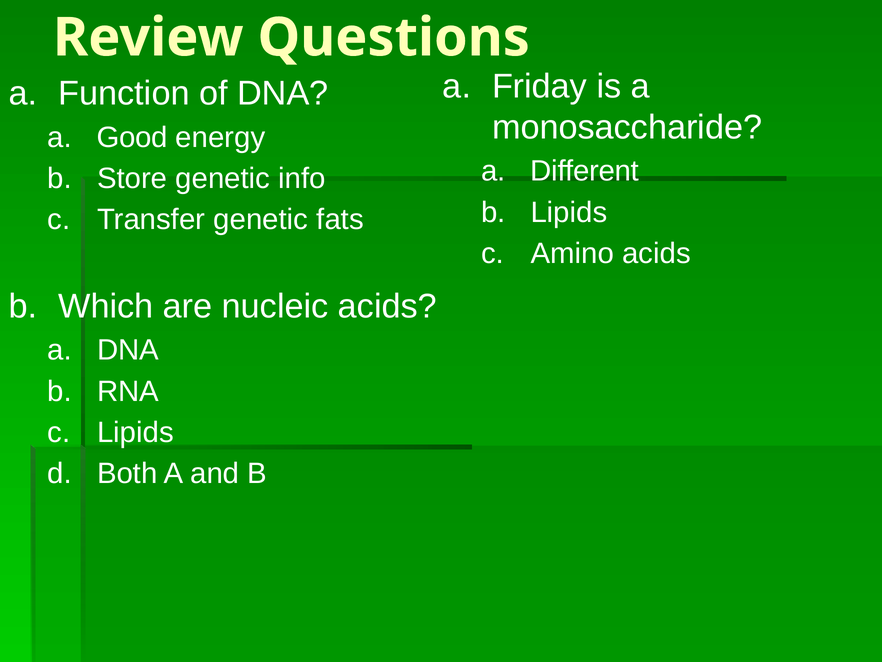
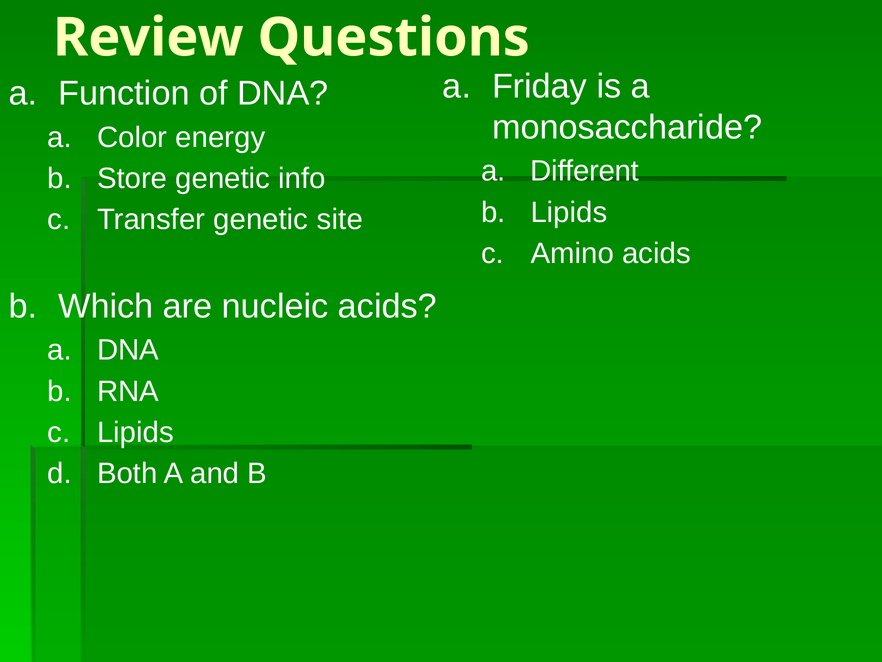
Good: Good -> Color (132, 137)
fats: fats -> site (340, 220)
